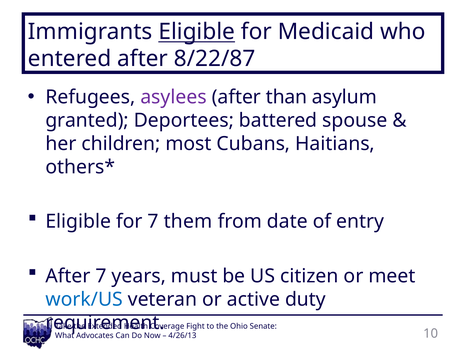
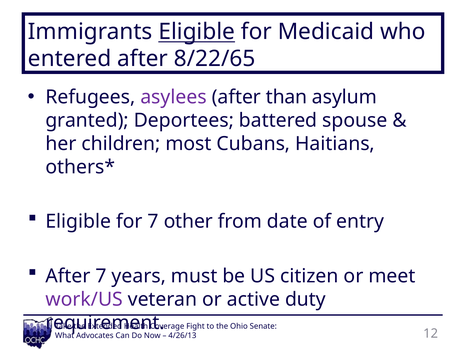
8/22/87: 8/22/87 -> 8/22/65 (215, 59)
them: them -> other (188, 221)
work/US colour: blue -> purple (84, 299)
10: 10 -> 12 (431, 333)
